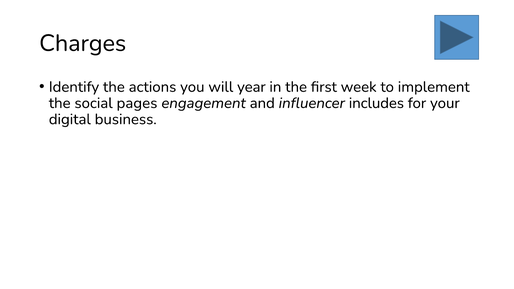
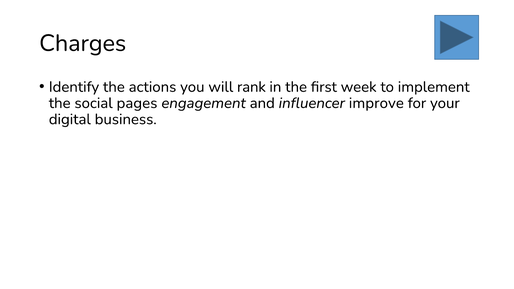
year: year -> rank (251, 87)
includes: includes -> improve (376, 103)
